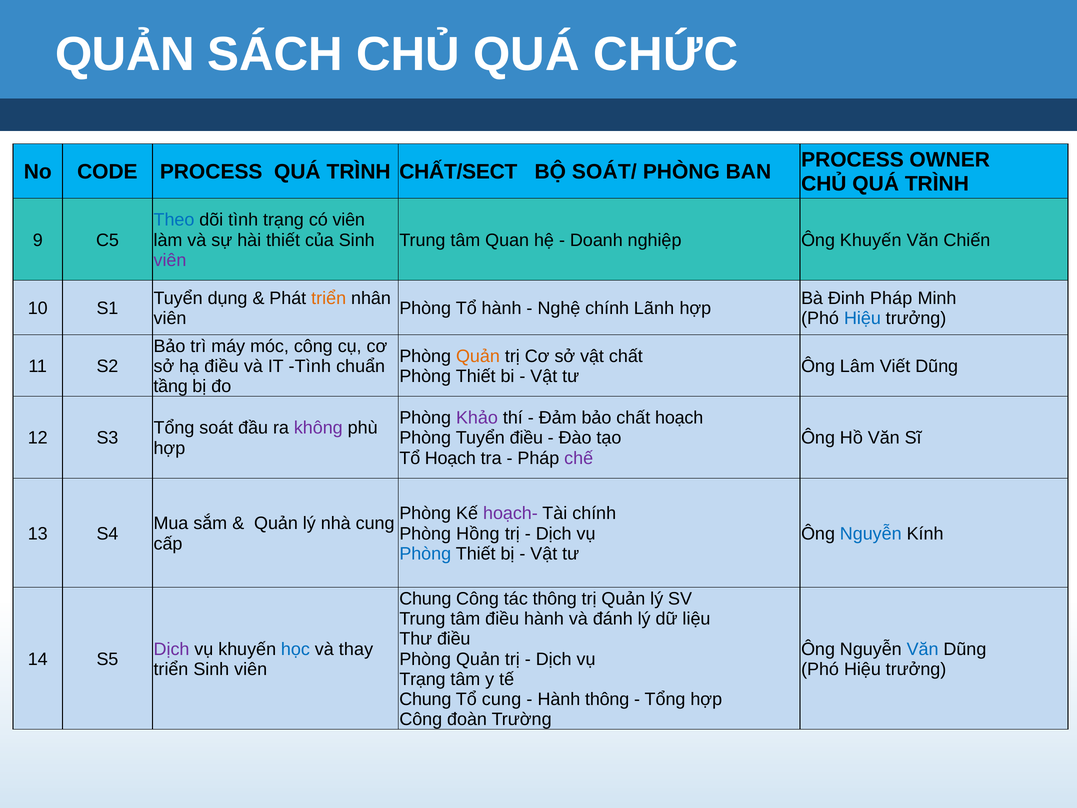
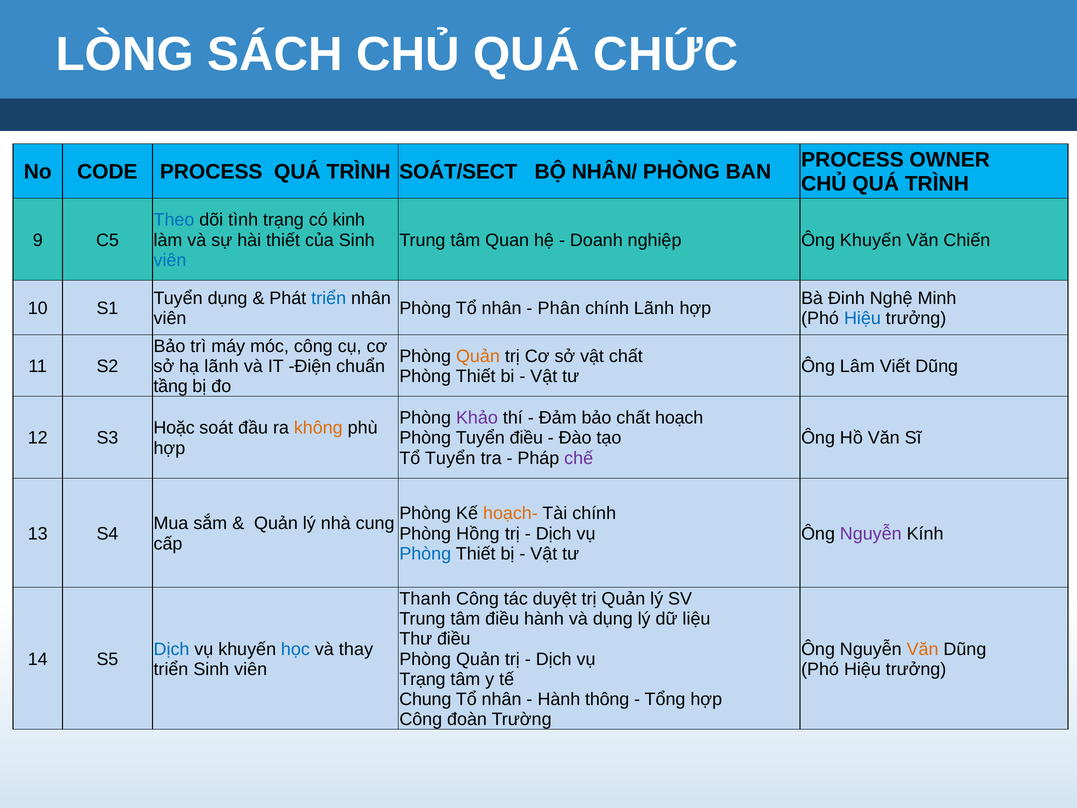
QUẢN: QUẢN -> LÒNG (125, 54)
CHẤT/SECT: CHẤT/SECT -> SOÁT/SECT (458, 172)
SOÁT/: SOÁT/ -> NHÂN/ (605, 172)
có viên: viên -> kinh (349, 220)
viên colour: purple -> blue (170, 260)
triển colour: orange -> blue (329, 298)
Đinh Pháp: Pháp -> Nghệ (891, 298)
Phòng Tổ hành: hành -> nhân (502, 308)
Nghệ: Nghệ -> Phân (559, 308)
hạ điều: điều -> lãnh (221, 366)
IT Tình: Tình -> Điện (310, 366)
Tổng: Tổng -> Hoặc (174, 428)
không colour: purple -> orange (318, 428)
Tổ Hoạch: Hoạch -> Tuyển (450, 458)
hoạch- colour: purple -> orange (510, 513)
Nguyễn colour: blue -> purple (871, 533)
Chung: Chung -> Thanh (425, 599)
tác thông: thông -> duyệt (555, 599)
và đánh: đánh -> dụng (613, 619)
Dịch colour: purple -> blue (172, 649)
Văn colour: blue -> orange (923, 649)
cung: cung -> nhân (502, 699)
